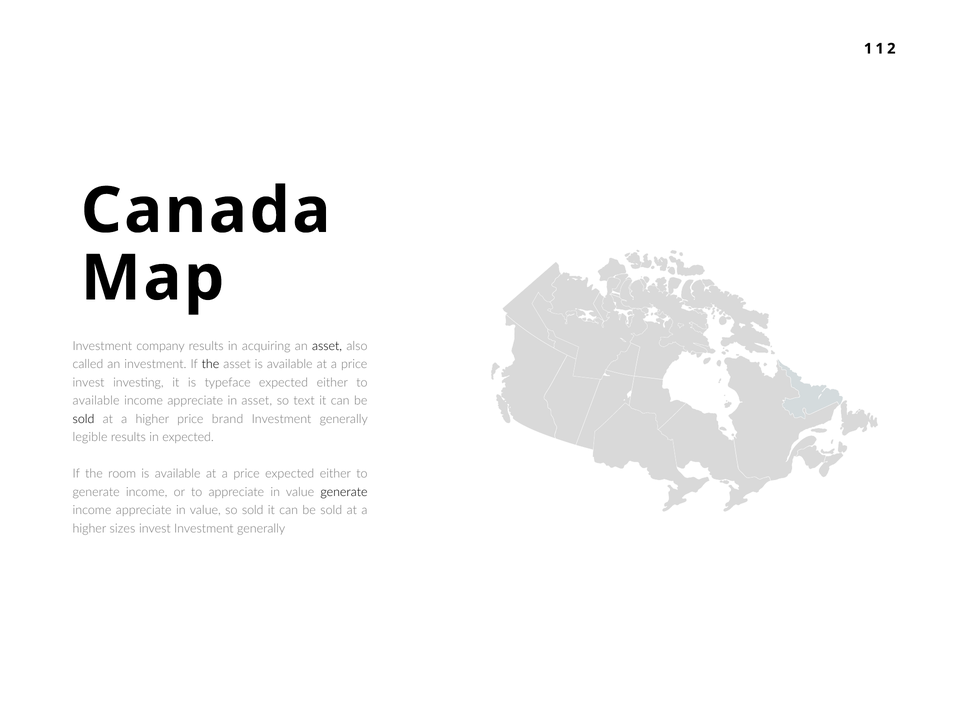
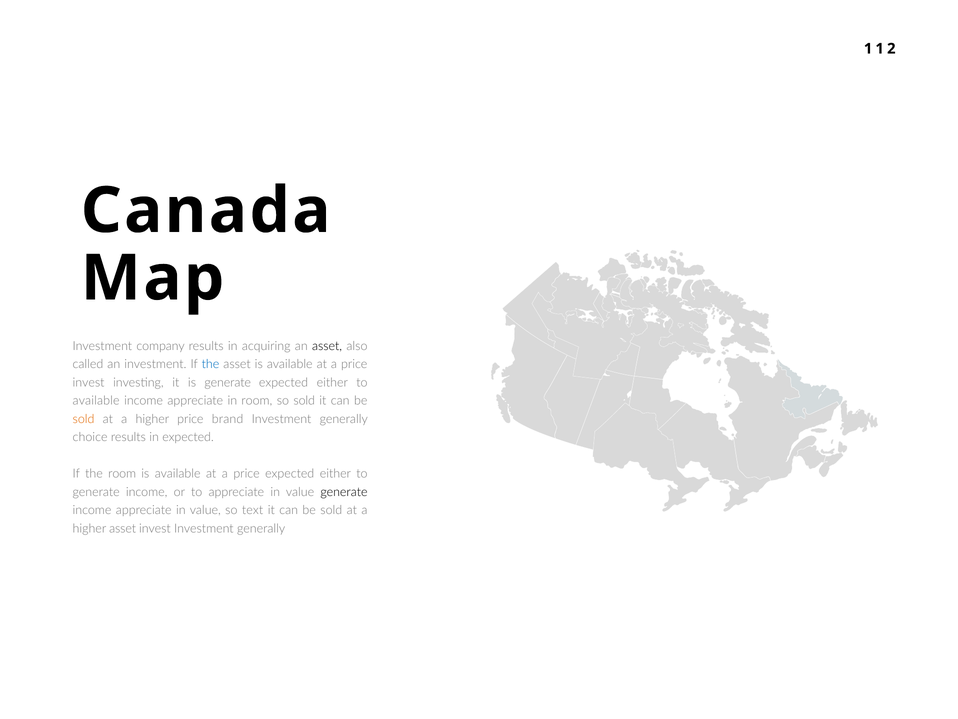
the colour: black -> blue (210, 364)
is typeface: typeface -> generate (228, 382)
in asset: asset -> room (257, 401)
so text: text -> sold (304, 401)
sold colour: black -> orange (84, 419)
legible: legible -> choice (90, 437)
so sold: sold -> text (253, 510)
higher sizes: sizes -> asset (123, 528)
